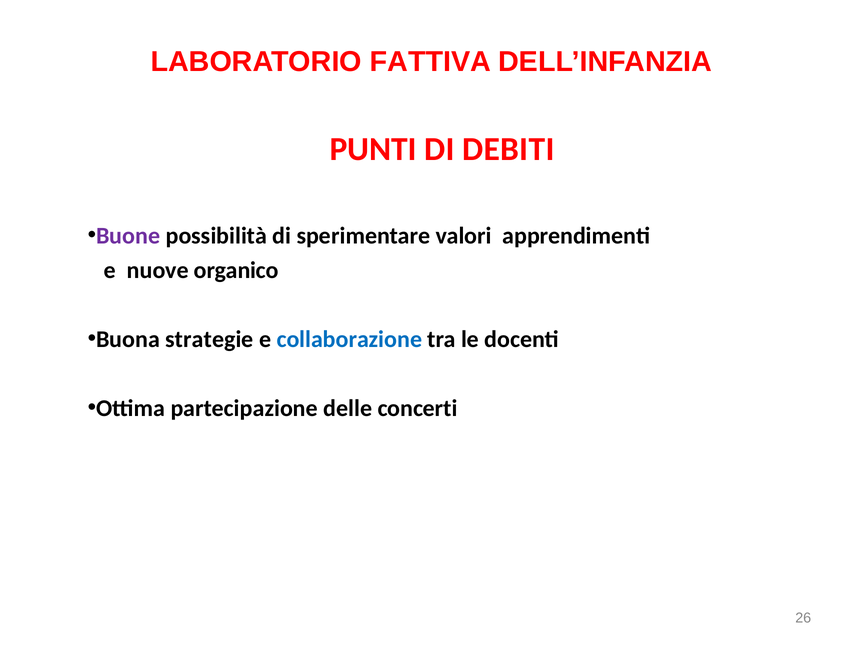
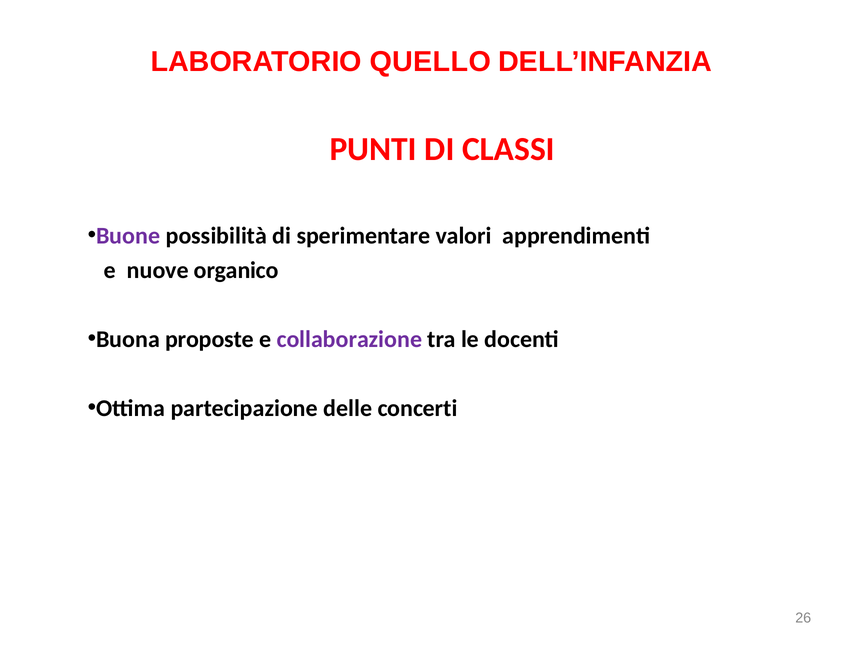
FATTIVA: FATTIVA -> QUELLO (430, 62)
DEBITI: DEBITI -> CLASSI (508, 149)
strategie: strategie -> proposte (210, 339)
collaborazione colour: blue -> purple (349, 339)
